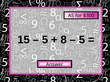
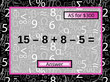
5: 5 -> 8 (45, 40)
